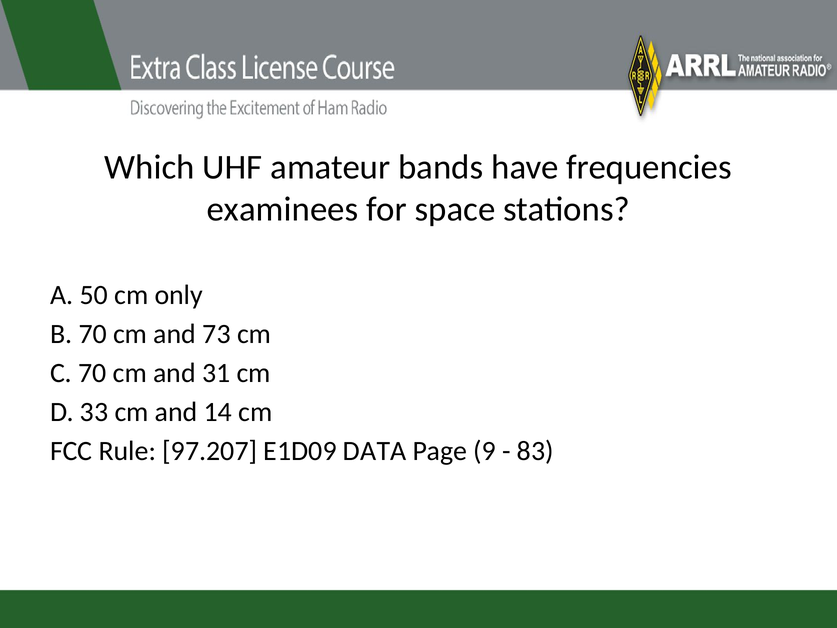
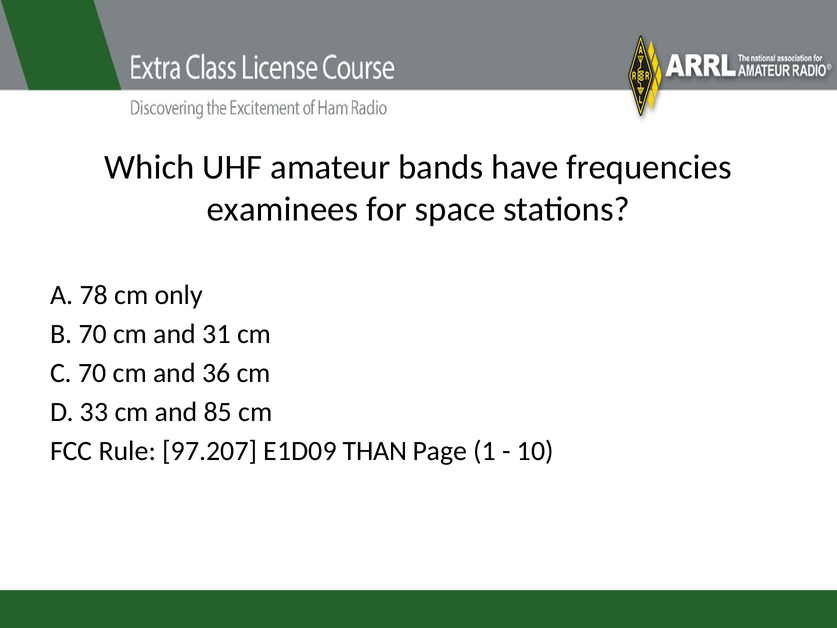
50: 50 -> 78 (94, 295)
73: 73 -> 31 (217, 334)
31: 31 -> 36 (216, 373)
14: 14 -> 85 (218, 412)
DATA: DATA -> THAN (375, 451)
9: 9 -> 1 (485, 451)
83: 83 -> 10 (535, 451)
